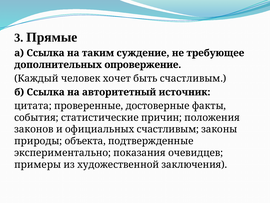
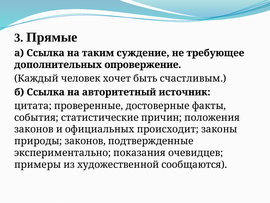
официальных счастливым: счастливым -> происходит (168, 129)
природы объекта: объекта -> законов (85, 141)
заключения: заключения -> сообщаются (194, 164)
